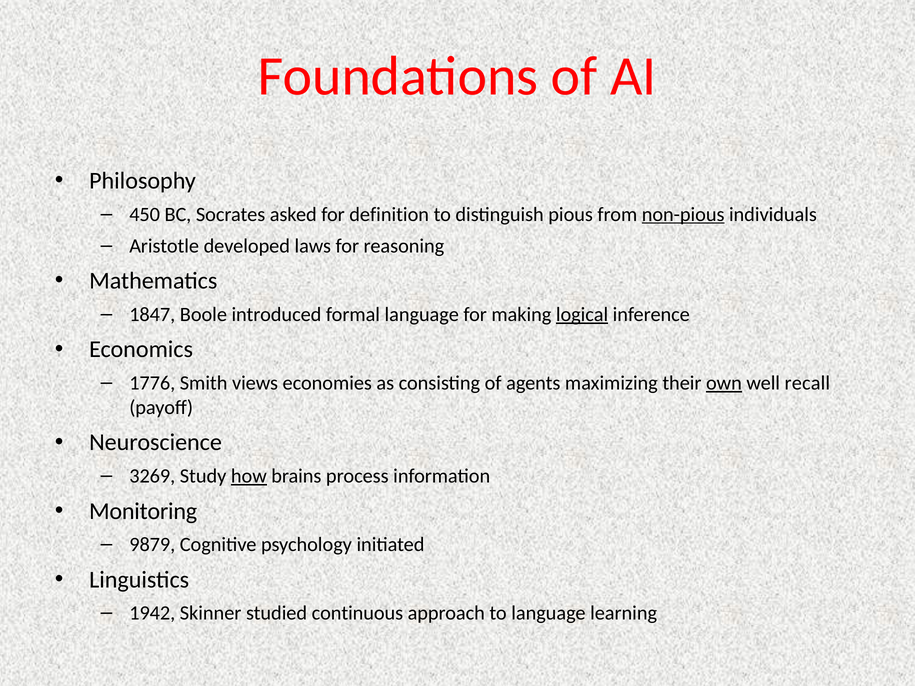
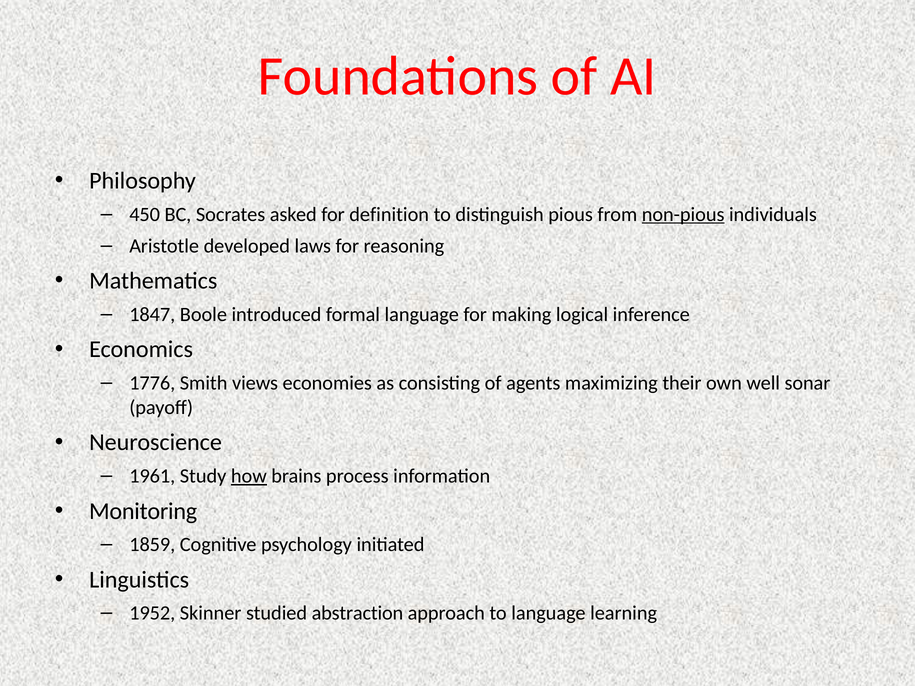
logical underline: present -> none (582, 315)
own underline: present -> none (724, 383)
recall: recall -> sonar (807, 383)
3269: 3269 -> 1961 (152, 476)
9879: 9879 -> 1859 (152, 545)
1942: 1942 -> 1952 (152, 613)
continuous: continuous -> abstraction (357, 613)
